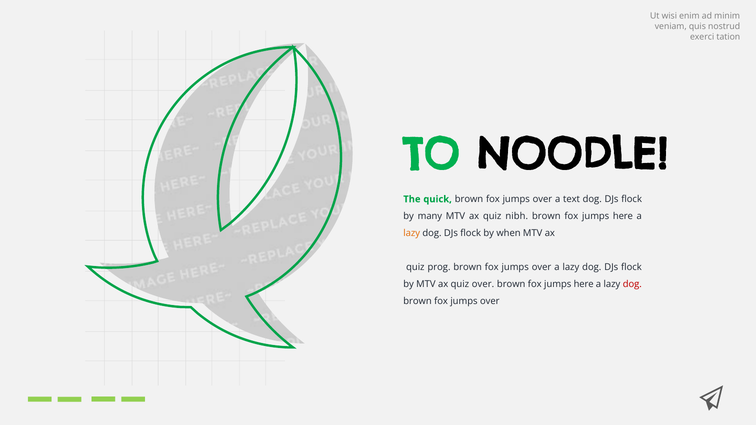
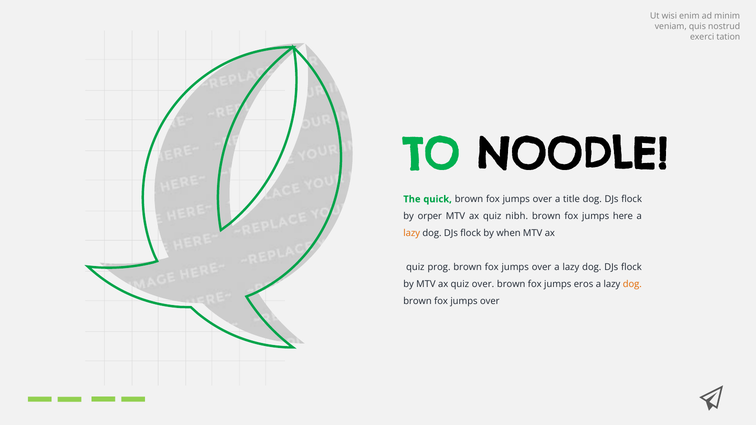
text: text -> title (571, 199)
many: many -> orper (430, 216)
here: here -> eros (584, 284)
dog colour: red -> orange (632, 284)
